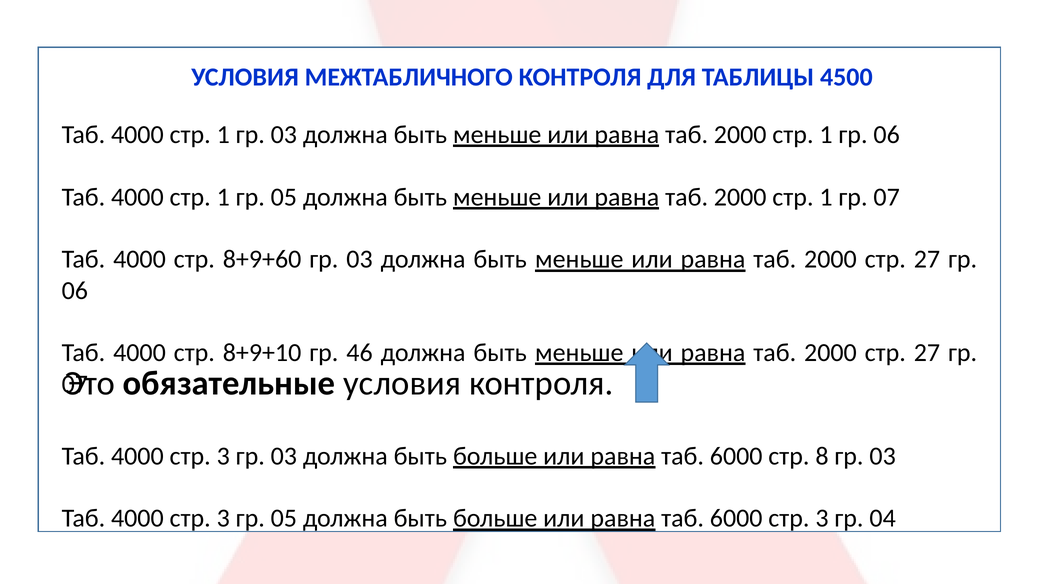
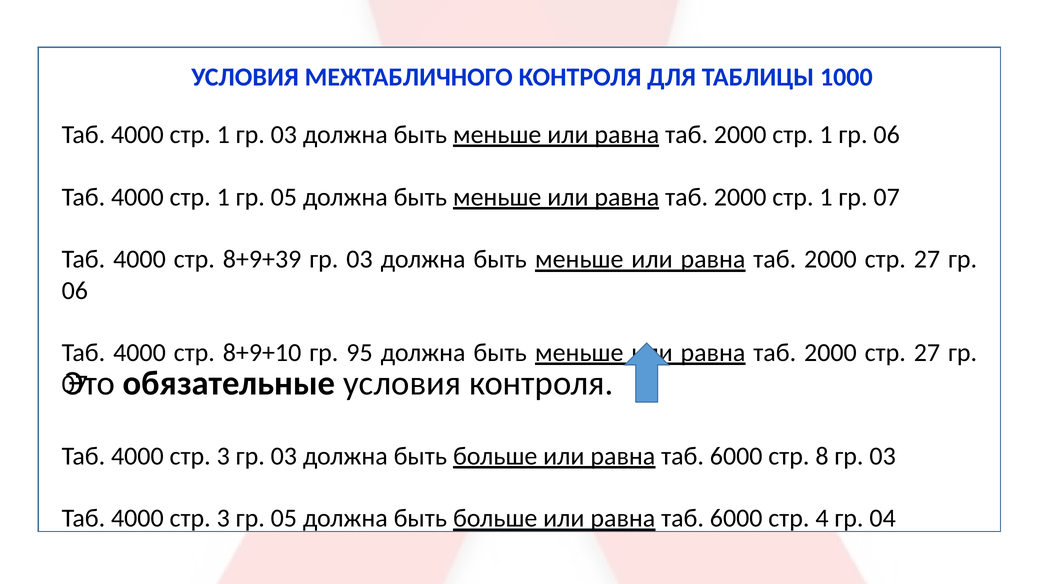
4500: 4500 -> 1000 (846, 77)
8+9+60: 8+9+60 -> 8+9+39 (262, 260)
46: 46 -> 95 (360, 353)
6000 стр 3: 3 -> 4 (822, 519)
